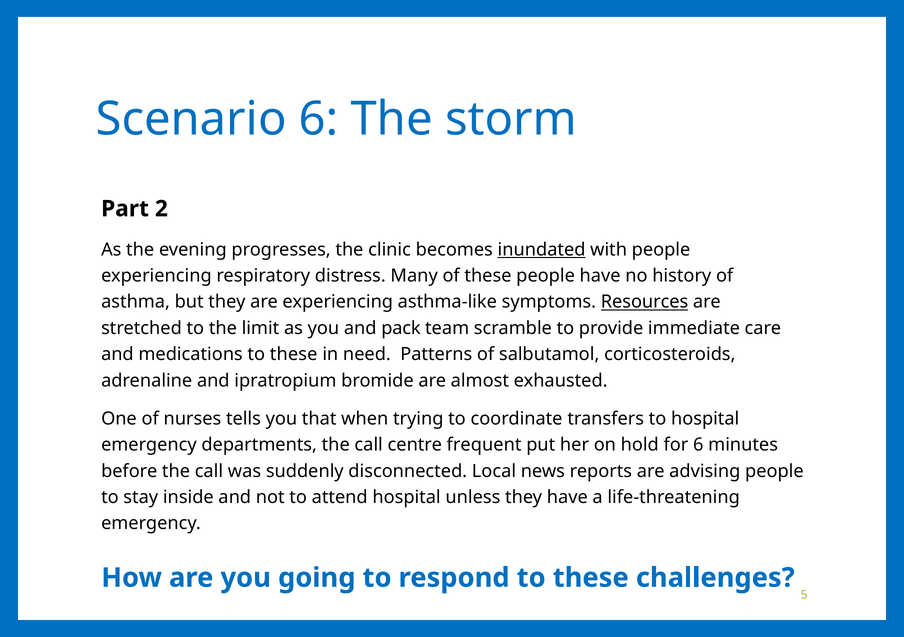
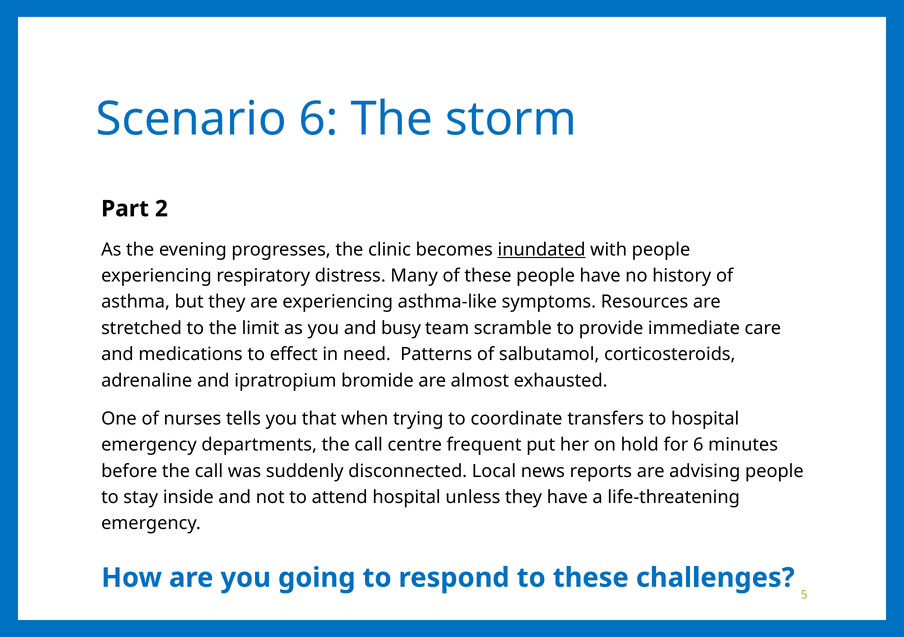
Resources underline: present -> none (645, 302)
pack: pack -> busy (401, 328)
medications to these: these -> effect (294, 354)
